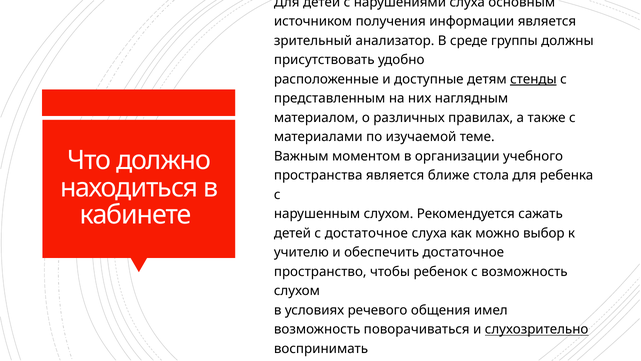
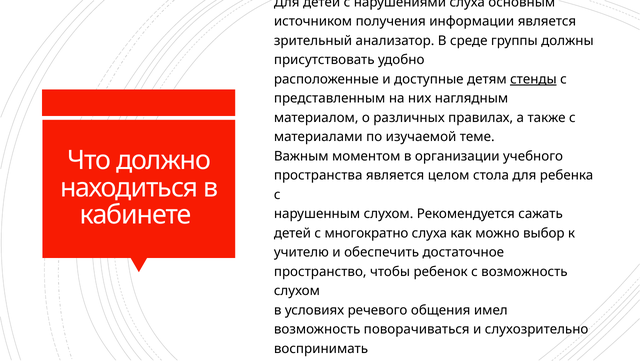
ближе: ближе -> целом (449, 175)
с достаточное: достаточное -> многократно (366, 233)
слухозрительно underline: present -> none (537, 329)
